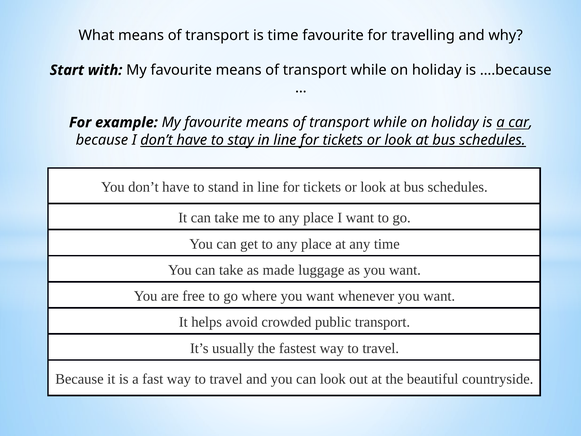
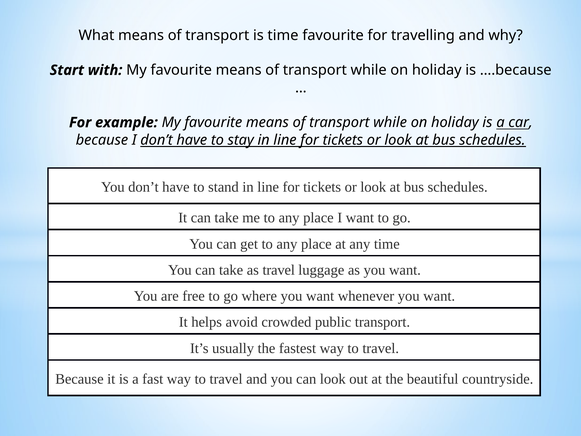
as made: made -> travel (279, 270)
